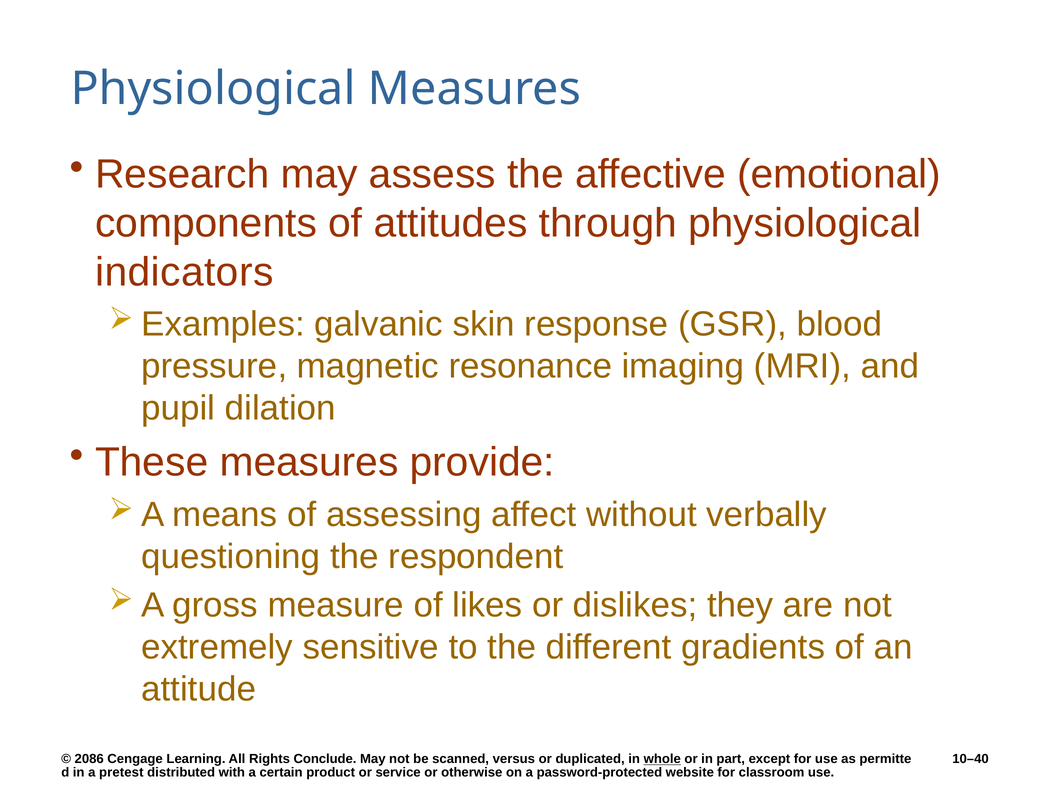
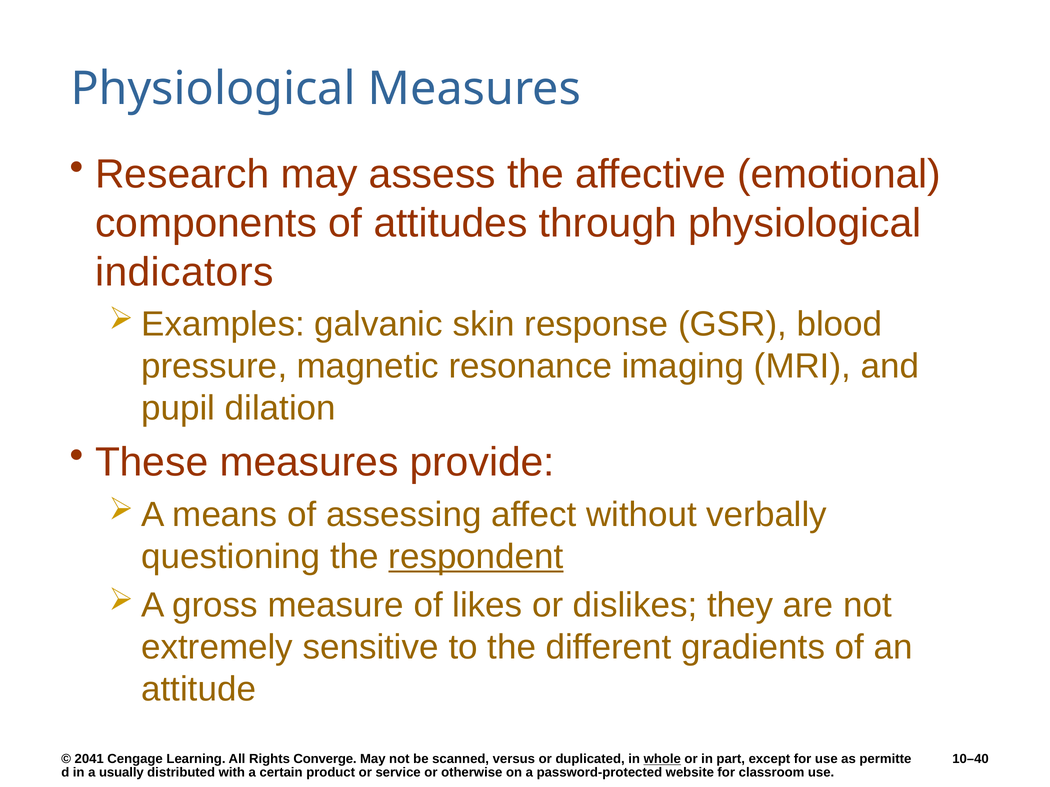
respondent underline: none -> present (476, 557)
2086: 2086 -> 2041 (89, 760)
Conclude: Conclude -> Converge (325, 760)
pretest: pretest -> usually (121, 773)
